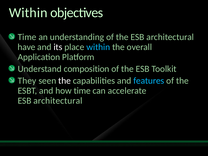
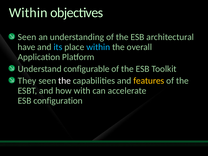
Time: Time -> Seen (27, 37)
its colour: white -> light blue (58, 47)
composition: composition -> configurable (87, 69)
features colour: light blue -> yellow (149, 81)
how time: time -> with (82, 91)
architectural: architectural -> configuration (58, 101)
